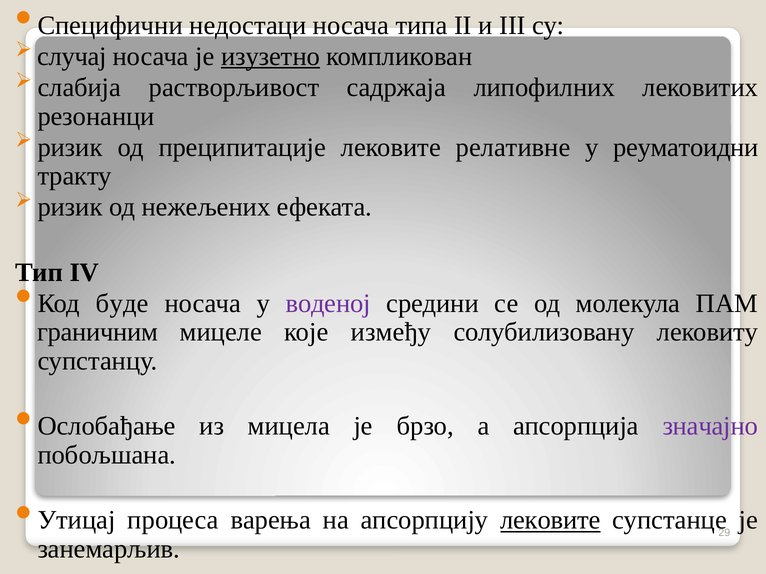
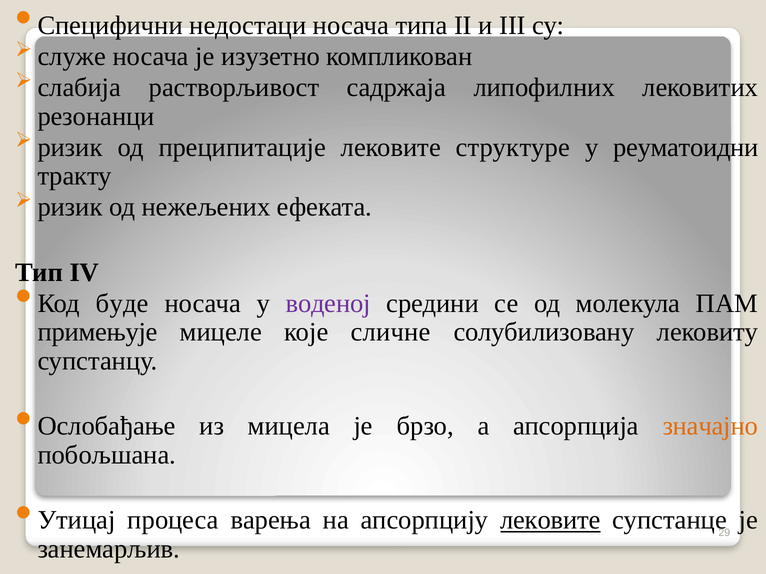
случај: случај -> служе (72, 57)
изузетно underline: present -> none (271, 57)
релативне: релативне -> структуре (513, 147)
граничним: граничним -> примењује (98, 332)
између: између -> сличне (391, 332)
значајно colour: purple -> orange (710, 427)
